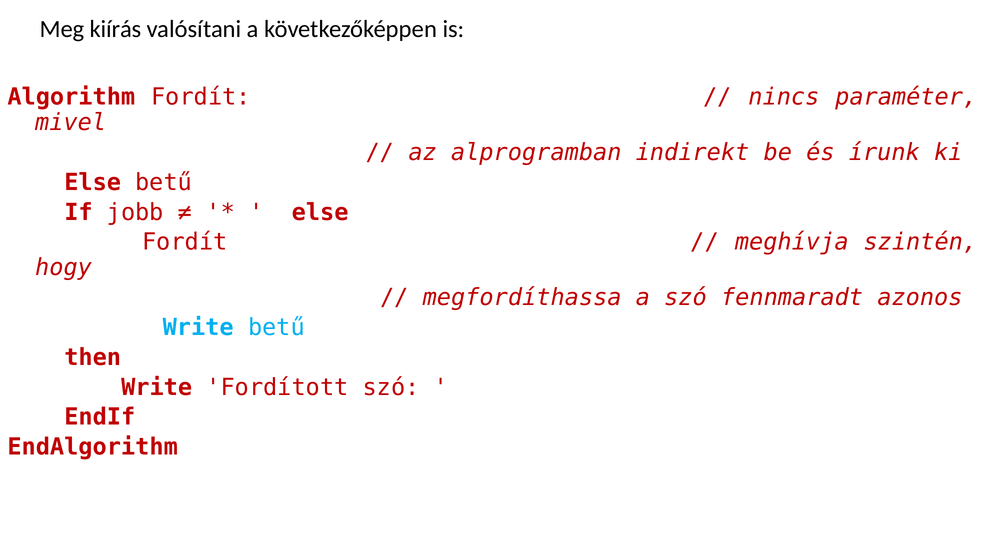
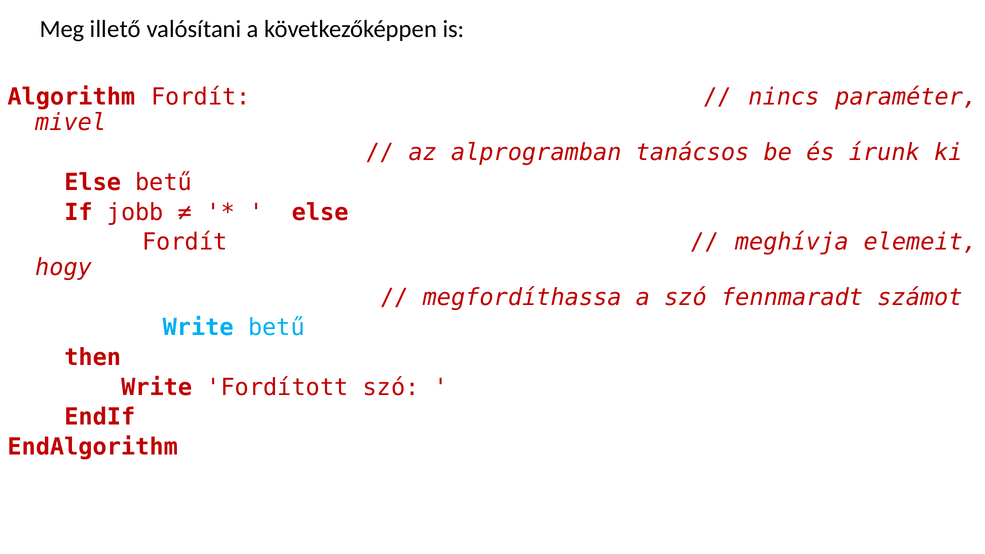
kiírás: kiírás -> illető (115, 29)
indirekt: indirekt -> tanácsos (692, 153)
szintén: szintén -> elemeit (920, 242)
azonos: azonos -> számot (920, 298)
